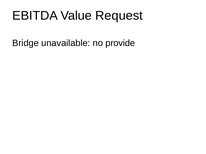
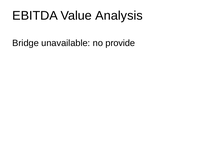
Request: Request -> Analysis (119, 16)
